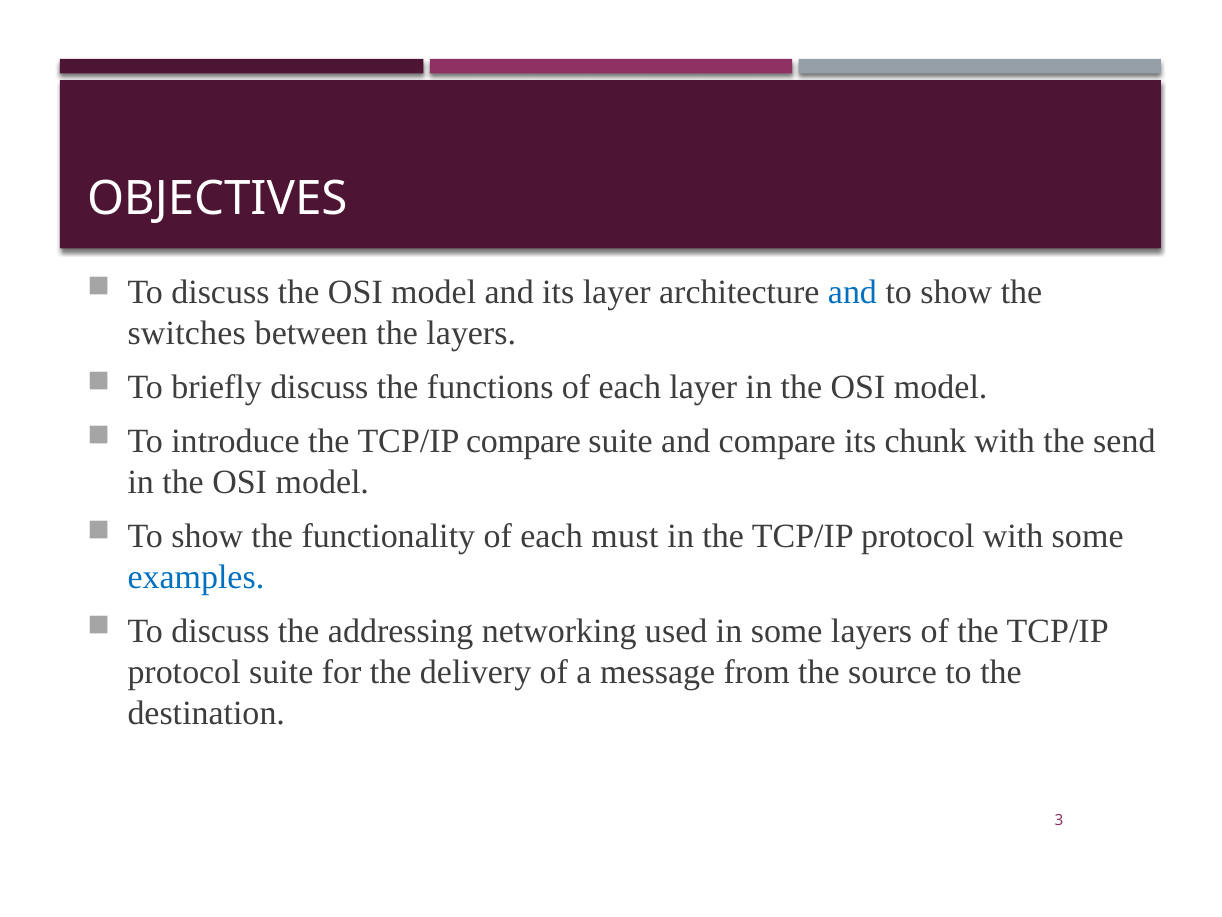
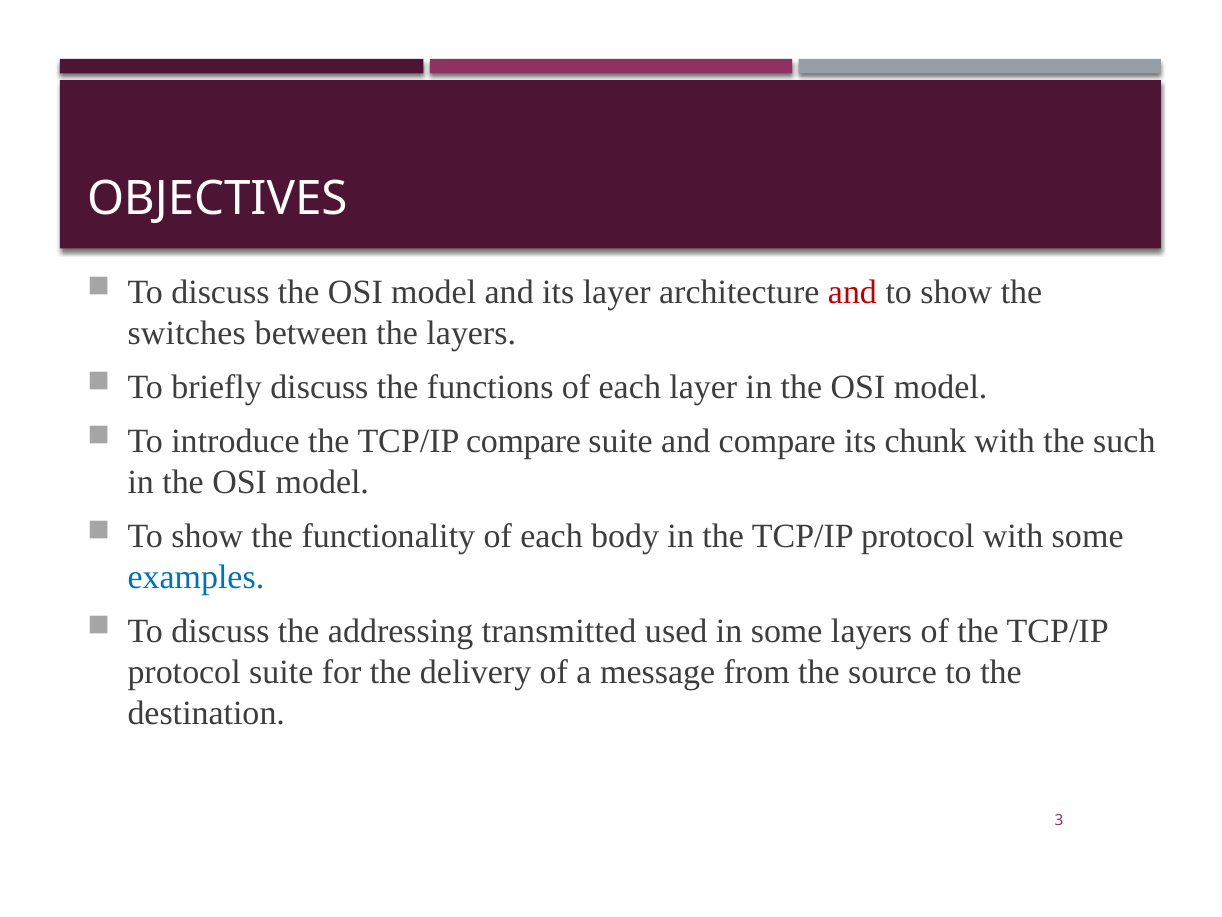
and colour: blue -> red (852, 292)
send: send -> such (1124, 441)
must: must -> body (625, 536)
networking: networking -> transmitted (559, 631)
